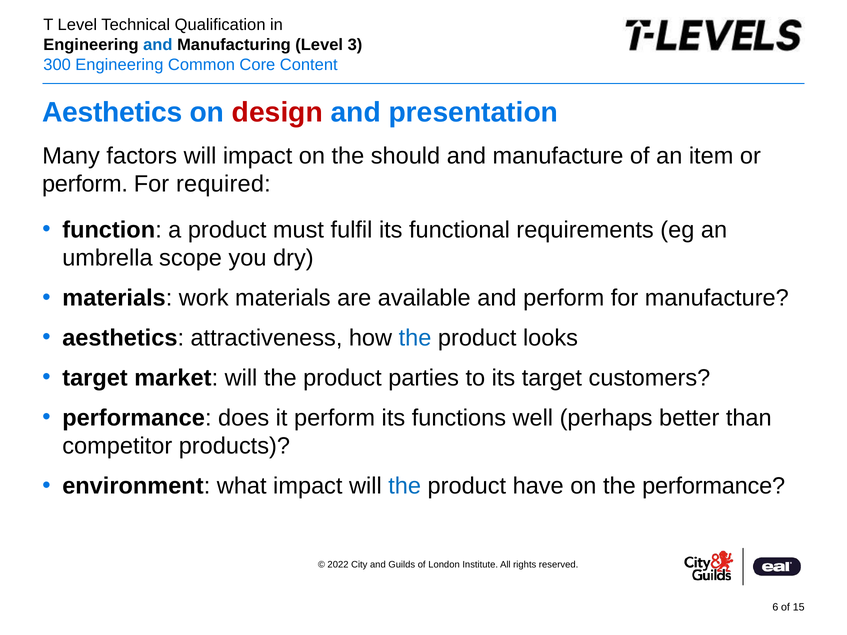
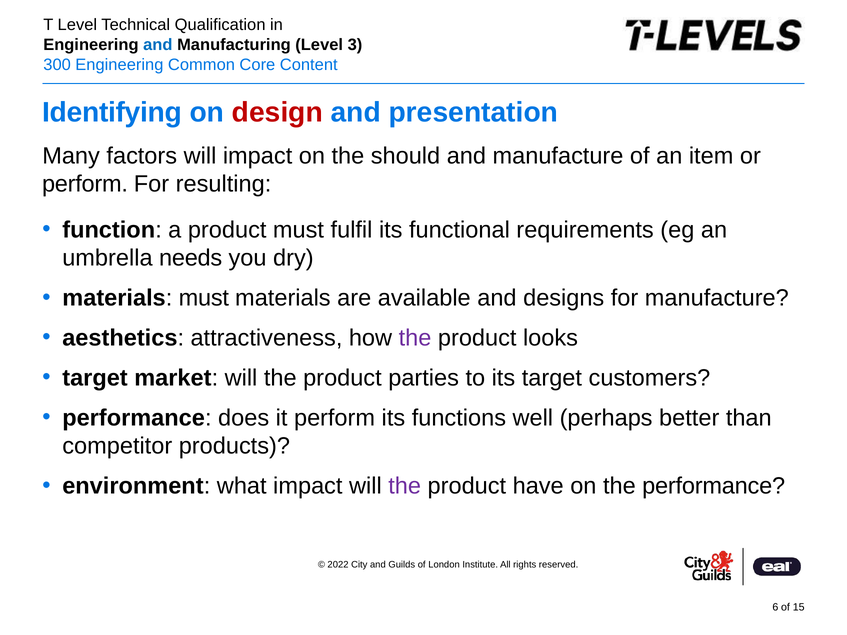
Aesthetics: Aesthetics -> Identifying (112, 112)
required: required -> resulting (223, 184)
scope: scope -> needs (191, 258)
materials work: work -> must (204, 298)
and perform: perform -> designs (564, 298)
the colour: blue -> purple (415, 338)
the colour: blue -> purple (405, 486)
